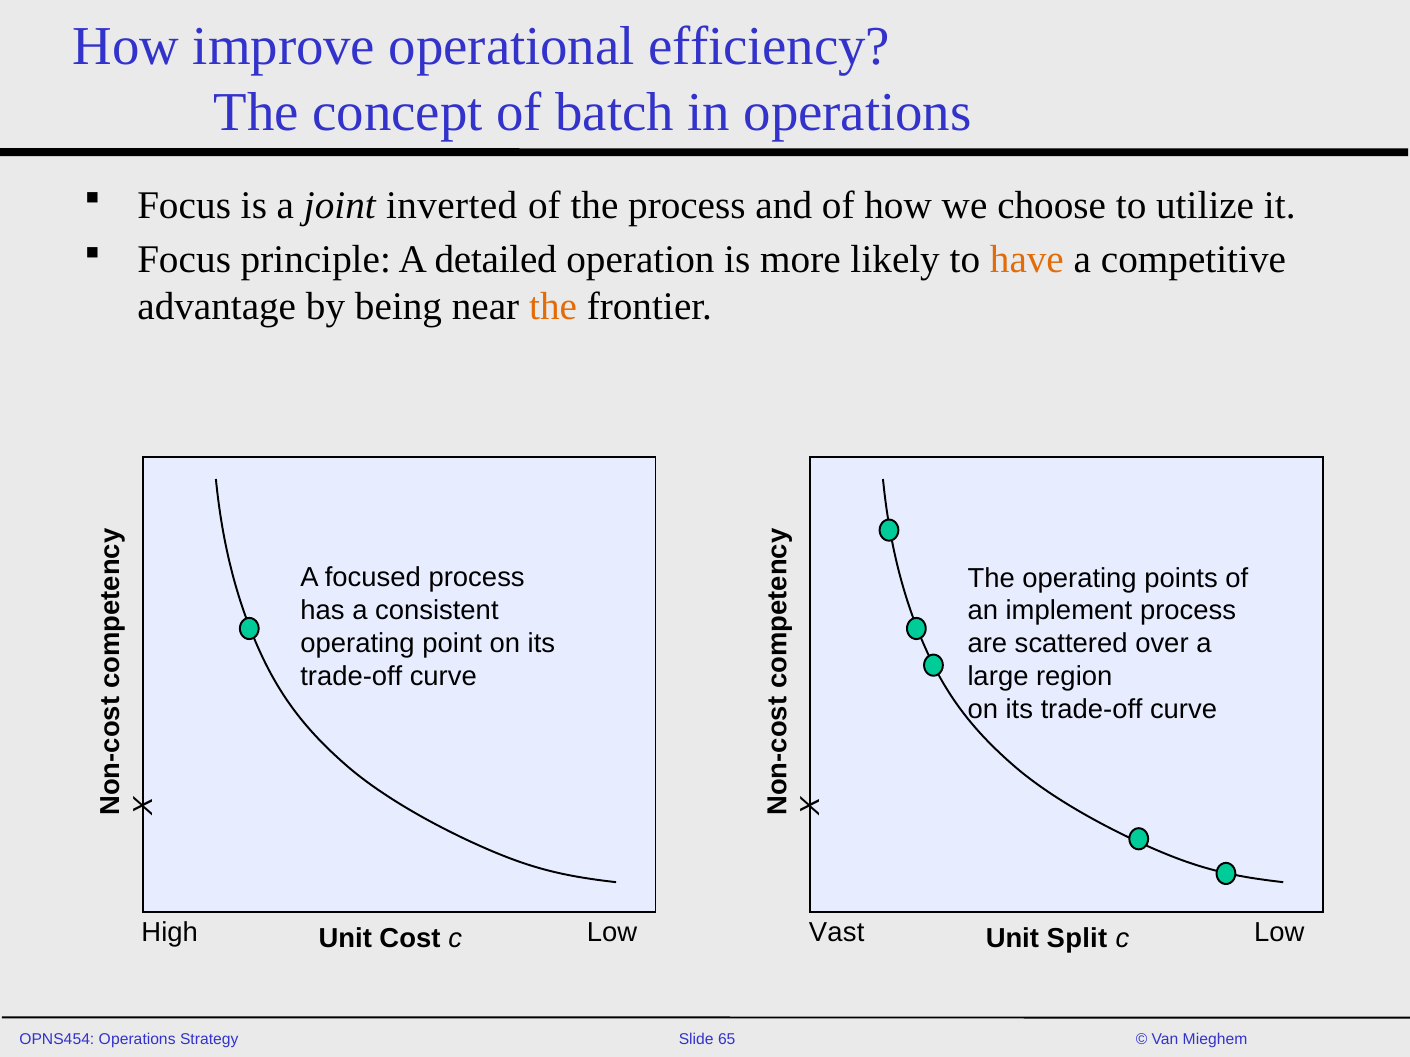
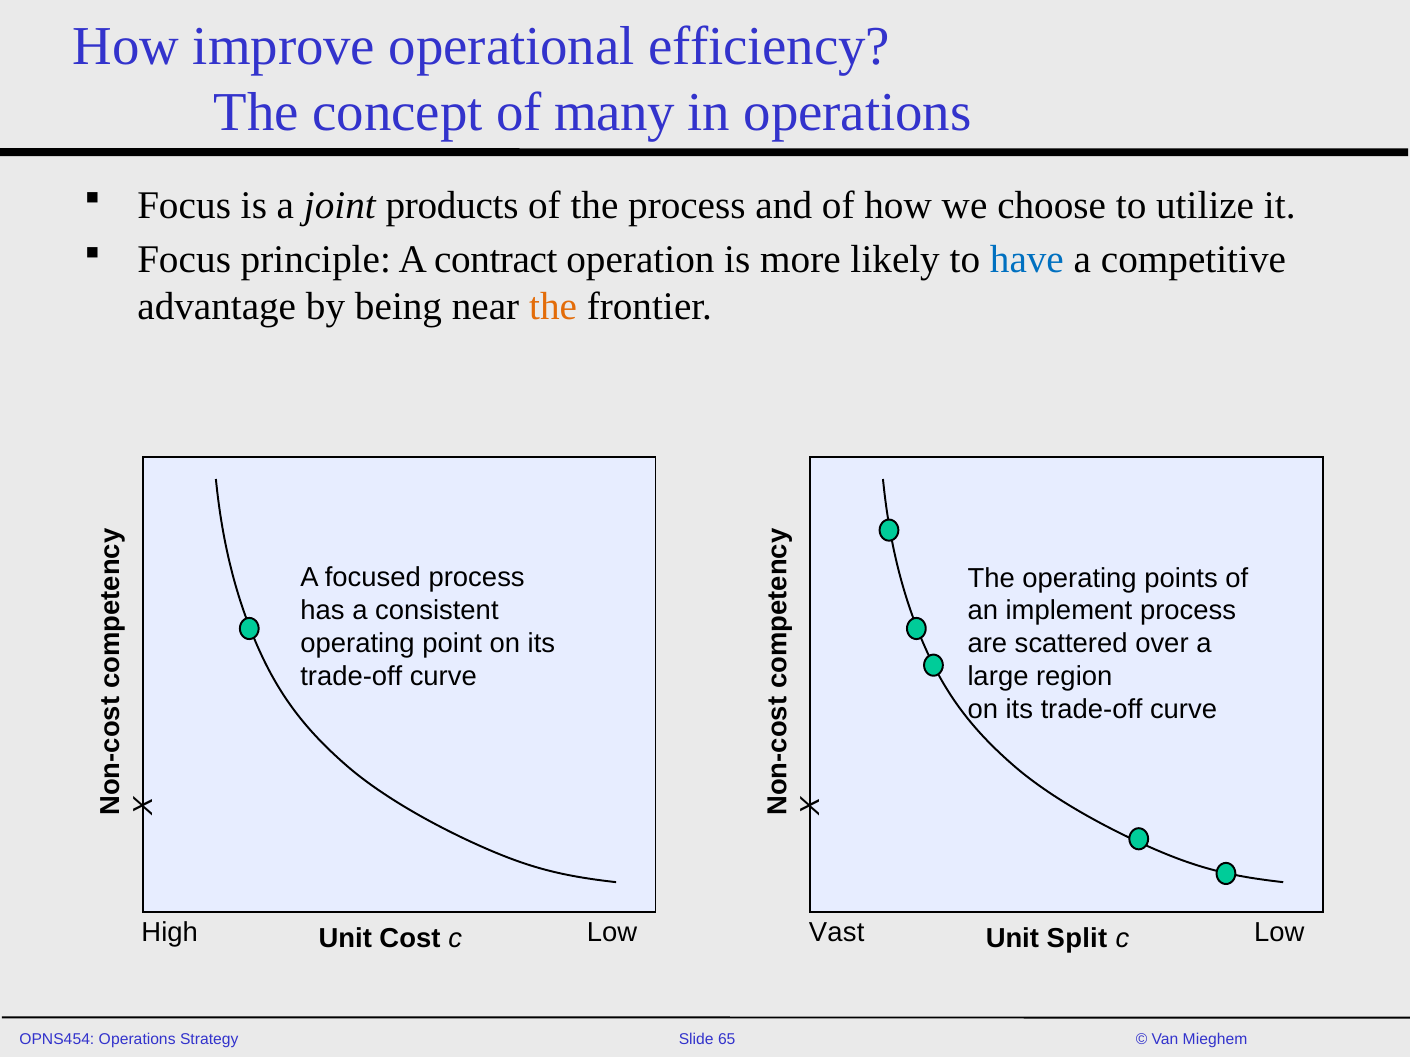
batch: batch -> many (615, 112)
inverted: inverted -> products (452, 205)
detailed: detailed -> contract (496, 260)
have colour: orange -> blue (1027, 260)
